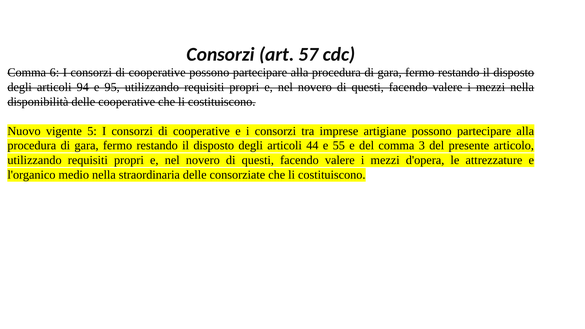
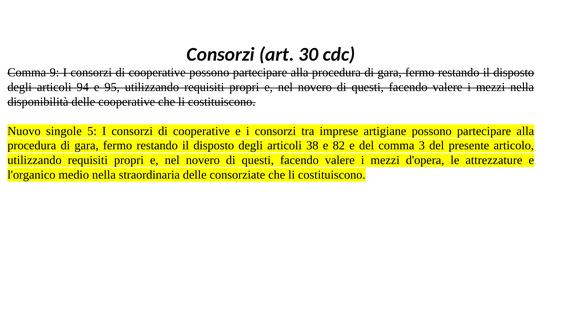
57: 57 -> 30 (309, 55)
6: 6 -> 9 (54, 73)
vigente: vigente -> singole (64, 131)
44: 44 -> 38 (312, 146)
55: 55 -> 82 (339, 146)
